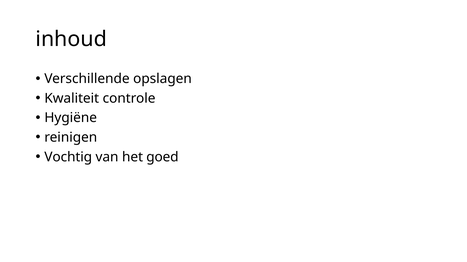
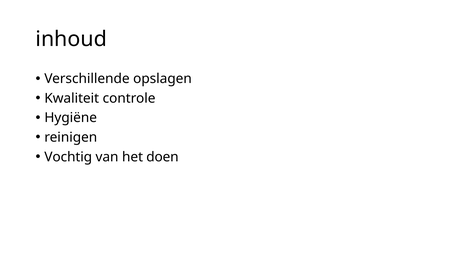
goed: goed -> doen (162, 157)
